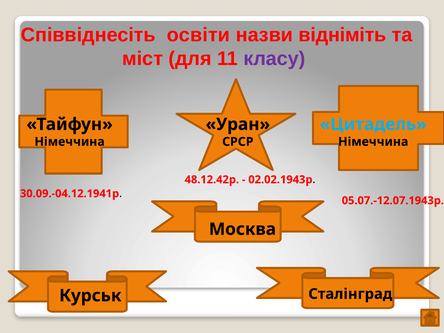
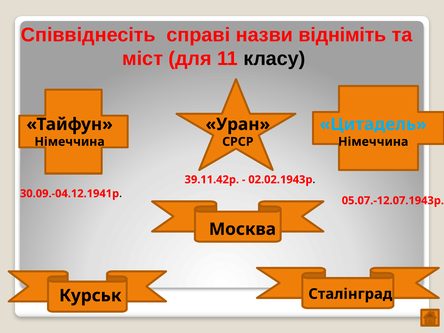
освіти: освіти -> справі (198, 35)
класу colour: purple -> black (275, 59)
48.12.42р: 48.12.42р -> 39.11.42р (212, 180)
